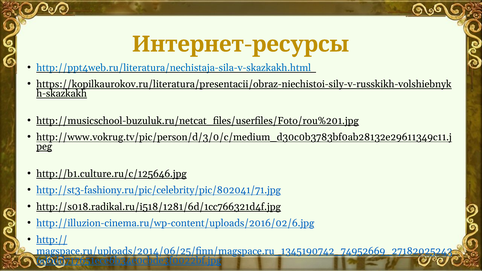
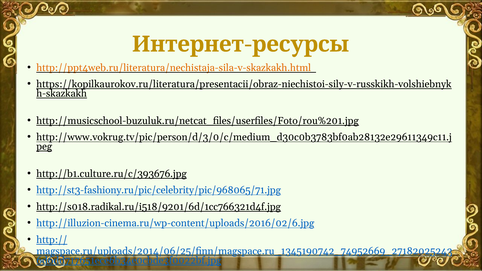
http://ppt4web.ru/literatura/nechistaja-sila-v-skazkakh.html colour: blue -> orange (174, 68)
http://b1.culture.ru/c/125646.jpg: http://b1.culture.ru/c/125646.jpg -> http://b1.culture.ru/c/393676.jpg (111, 174)
http://st3-fashiony.ru/pic/celebrity/pic/802041/71.jpg: http://st3-fashiony.ru/pic/celebrity/pic/802041/71.jpg -> http://st3-fashiony.ru/pic/celebrity/pic/968065/71.jpg (159, 190)
http://s018.radikal.ru/i518/1281/6d/1cc766321d4f.jpg: http://s018.radikal.ru/i518/1281/6d/1cc766321d4f.jpg -> http://s018.radikal.ru/i518/9201/6d/1cc766321d4f.jpg (159, 207)
